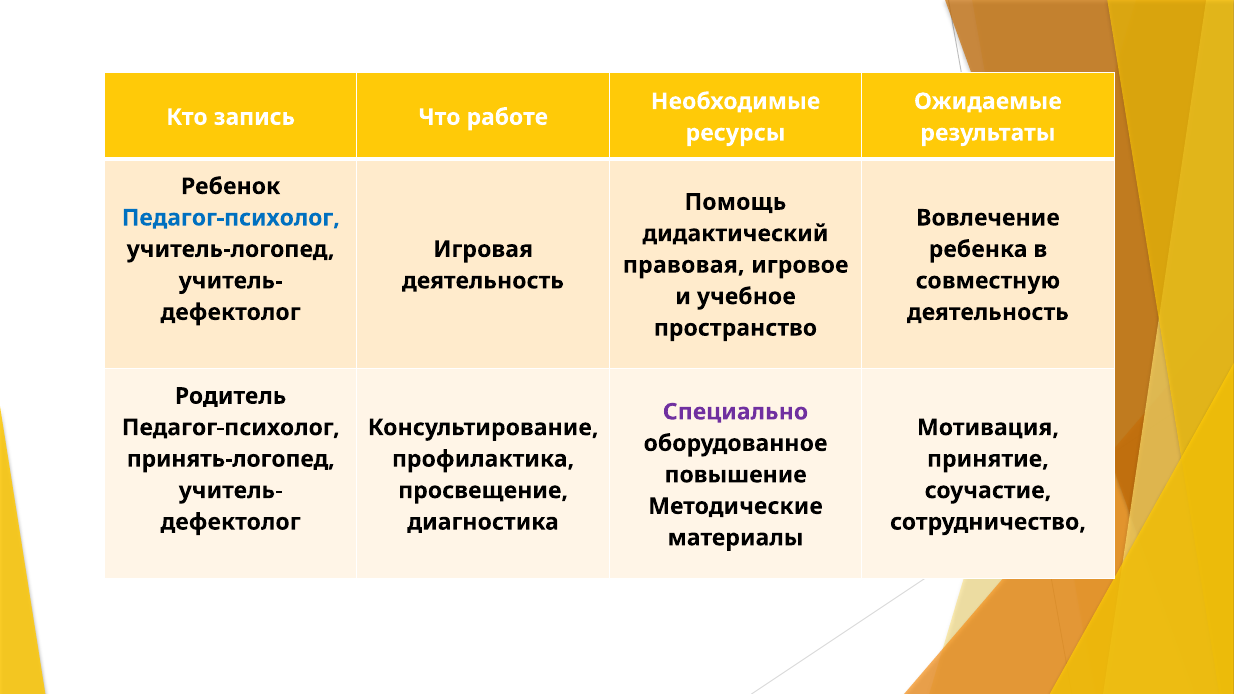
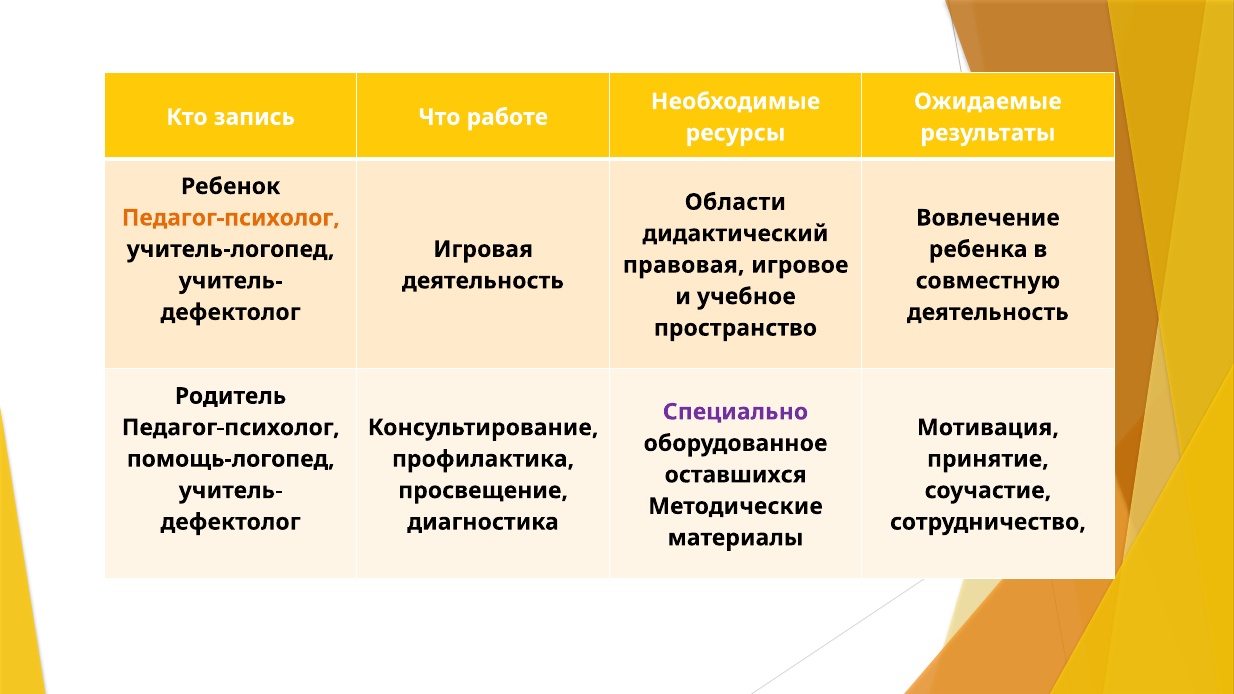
Помощь: Помощь -> Области (735, 202)
Педагог-психолог colour: blue -> orange (231, 218)
принять-логопед: принять-логопед -> помощь-логопед (231, 459)
повышение: повышение -> оставшихся (736, 475)
